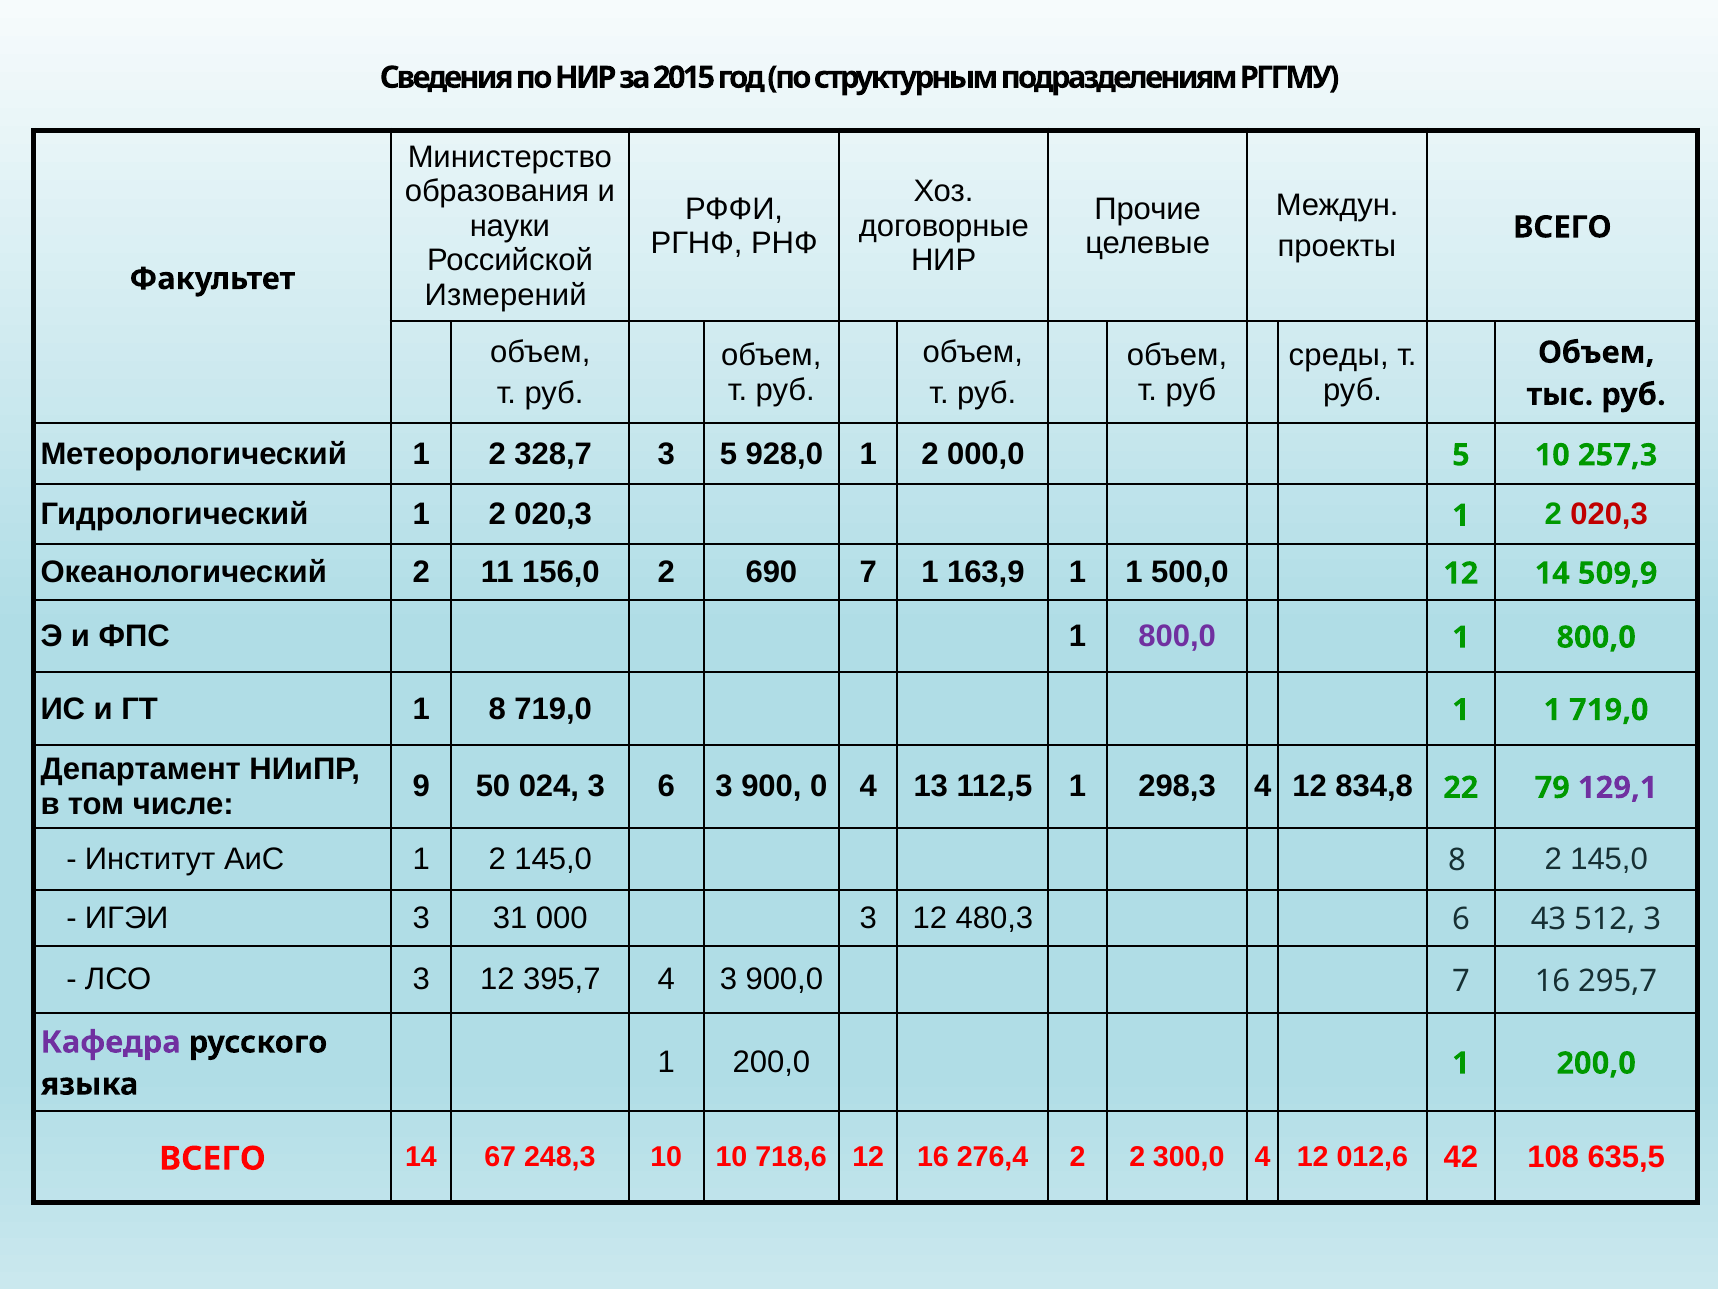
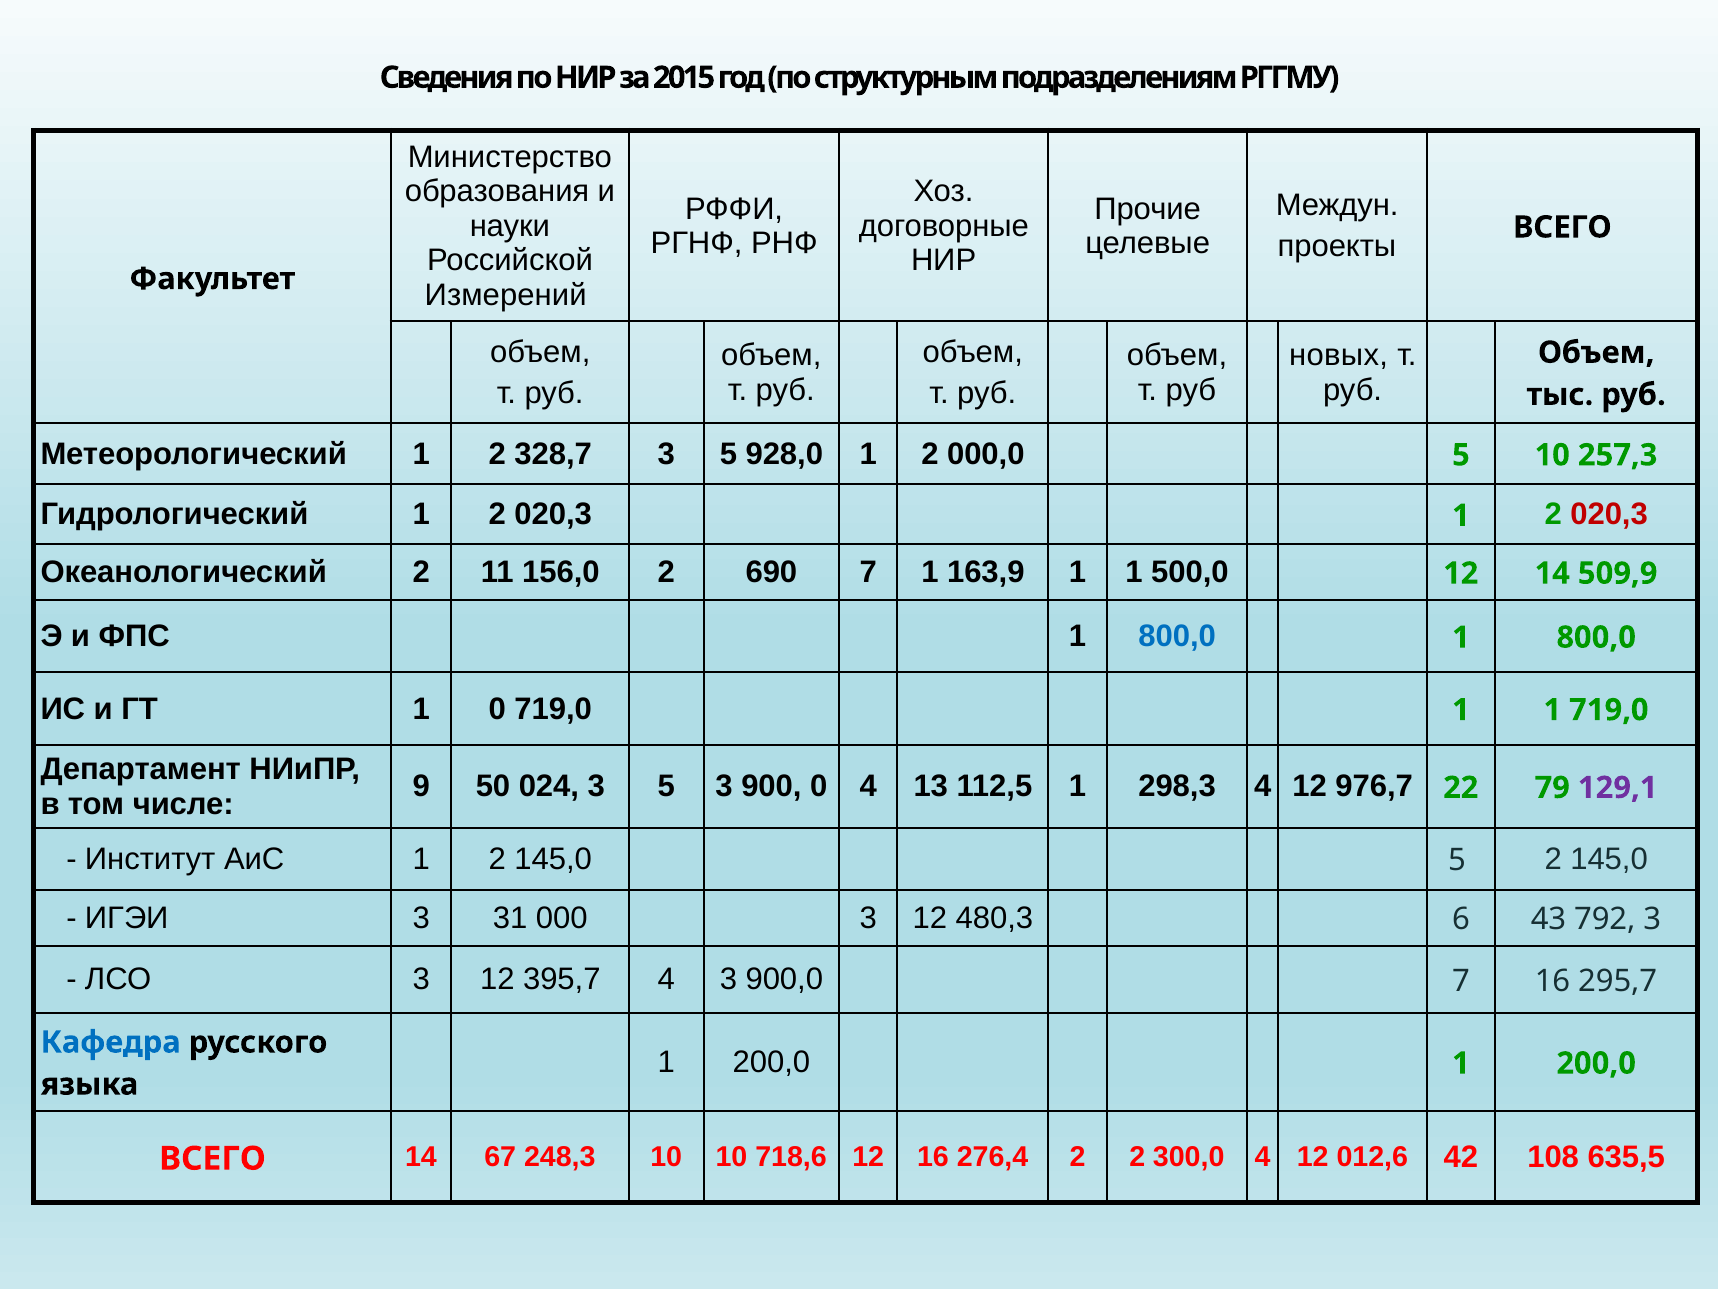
среды: среды -> новых (1339, 355)
800,0 colour: purple -> blue (1177, 636)
1 8: 8 -> 0 (497, 709)
024 3 6: 6 -> 5 (666, 786)
834,8: 834,8 -> 976,7 (1374, 786)
145,0 8: 8 -> 5 (1457, 860)
512: 512 -> 792 (1605, 919)
Кафедра colour: purple -> blue (111, 1042)
